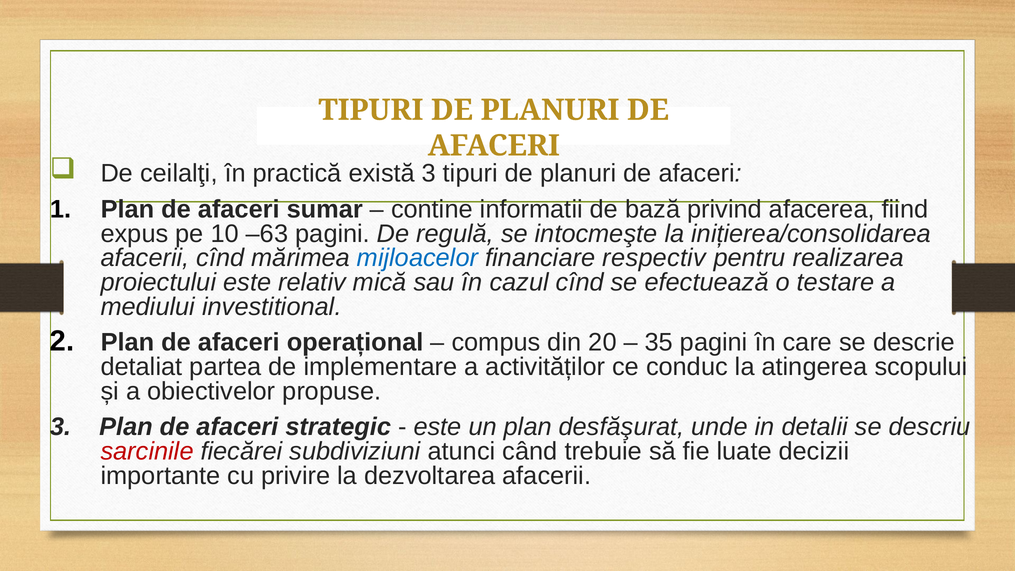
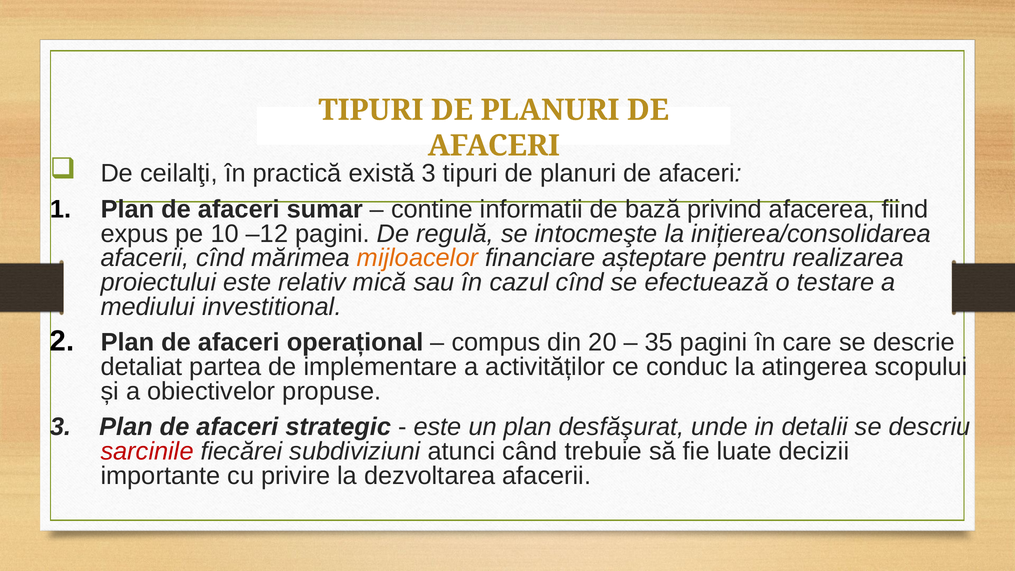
–63: –63 -> –12 (267, 234)
mijloacelor colour: blue -> orange (418, 258)
respectiv: respectiv -> așteptare (654, 258)
